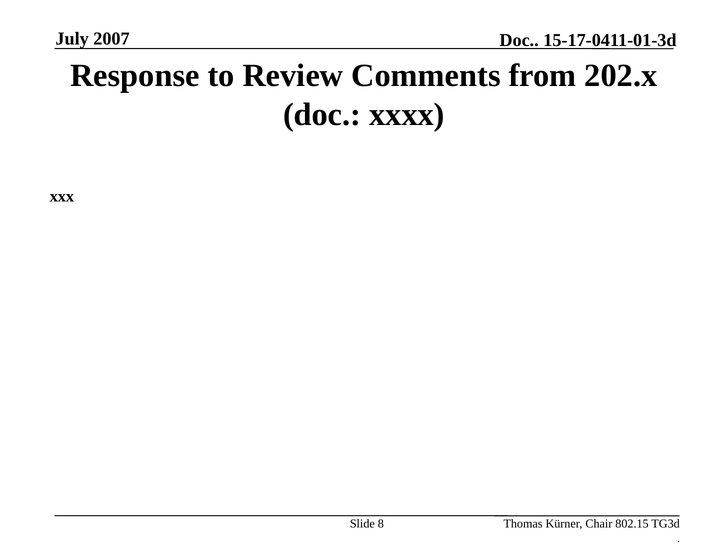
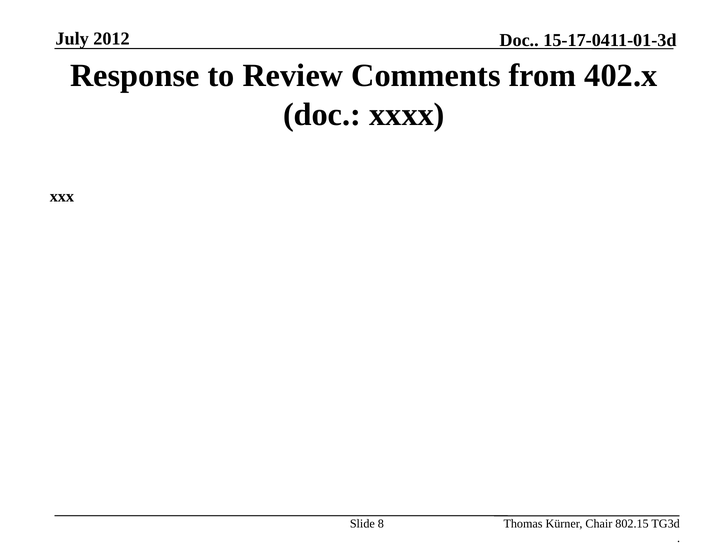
2007: 2007 -> 2012 (111, 39)
202.x: 202.x -> 402.x (621, 76)
